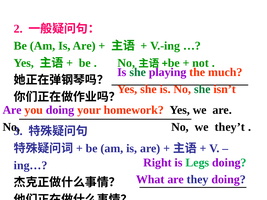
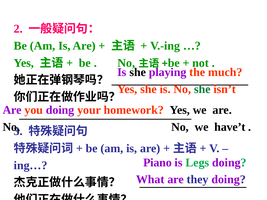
she colour: green -> black (138, 72)
they’t: they’t -> have’t (230, 127)
Right: Right -> Piano (157, 163)
